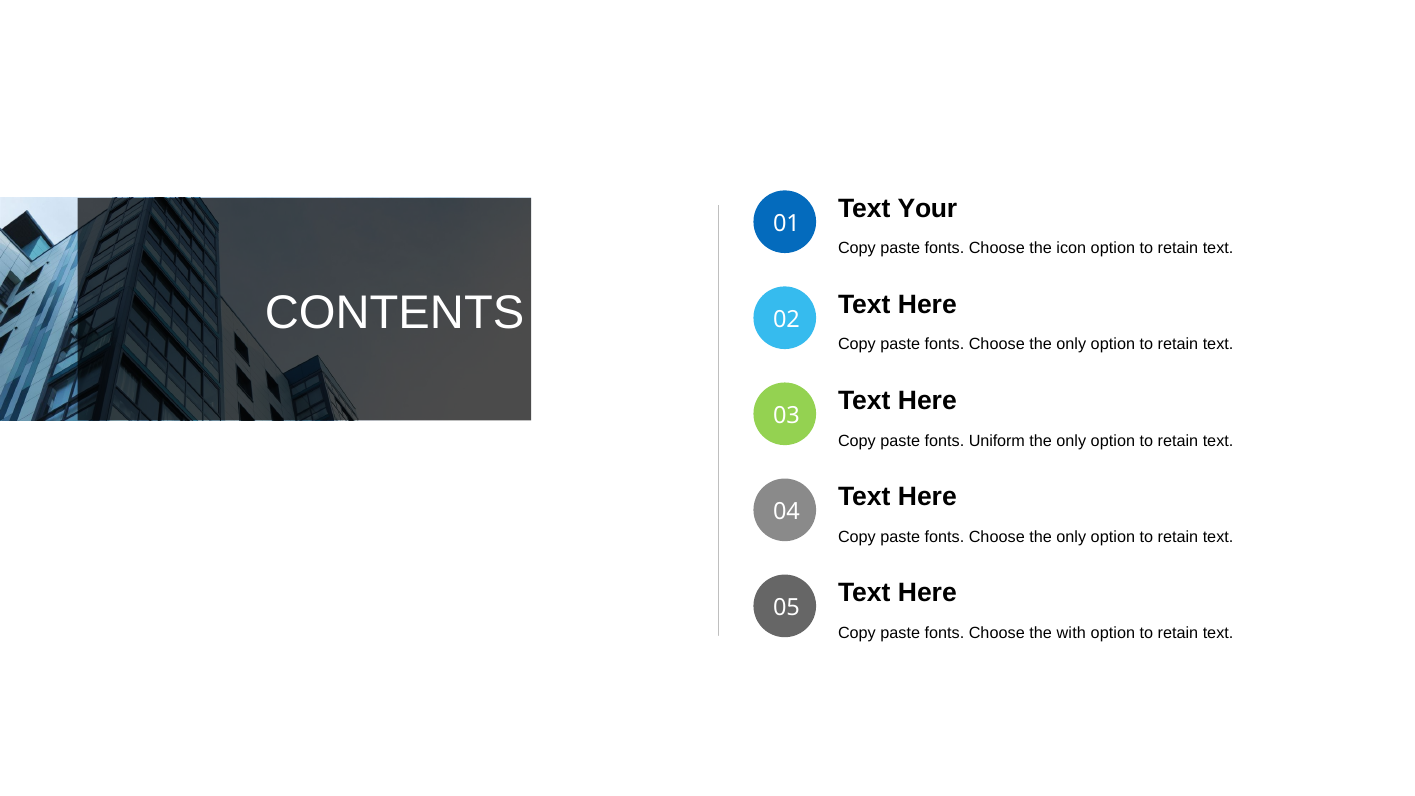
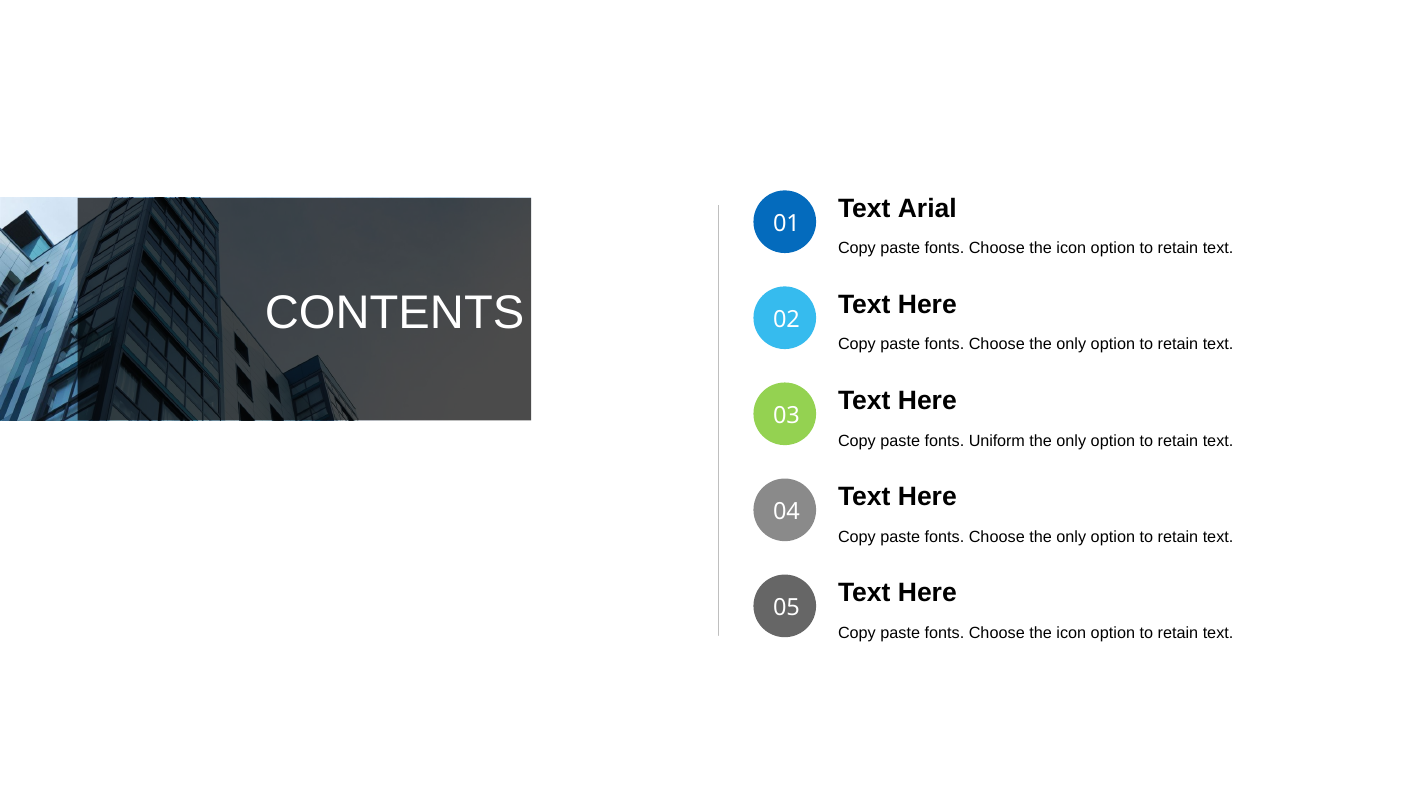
Your: Your -> Arial (927, 209)
with: with -> icon (1071, 633)
